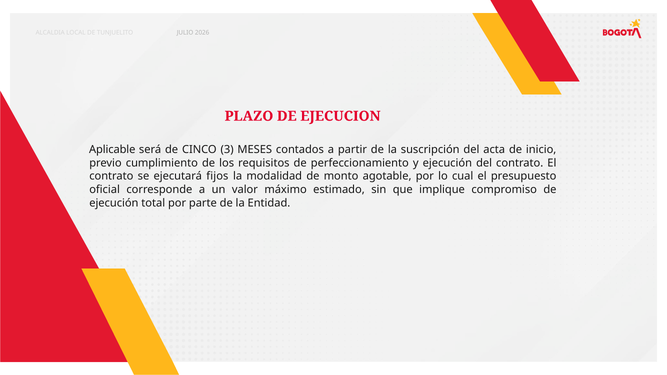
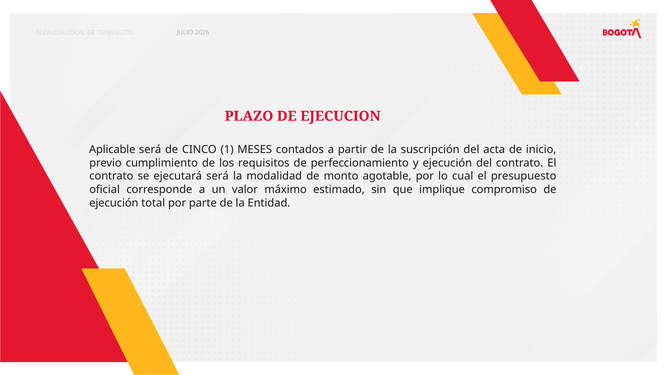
3: 3 -> 1 (227, 150)
ejecutará fijos: fijos -> será (217, 176)
